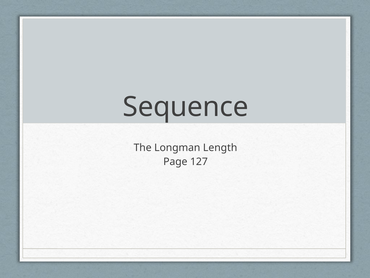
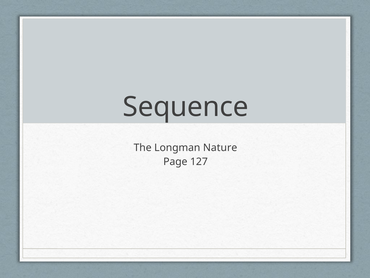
Length: Length -> Nature (220, 147)
